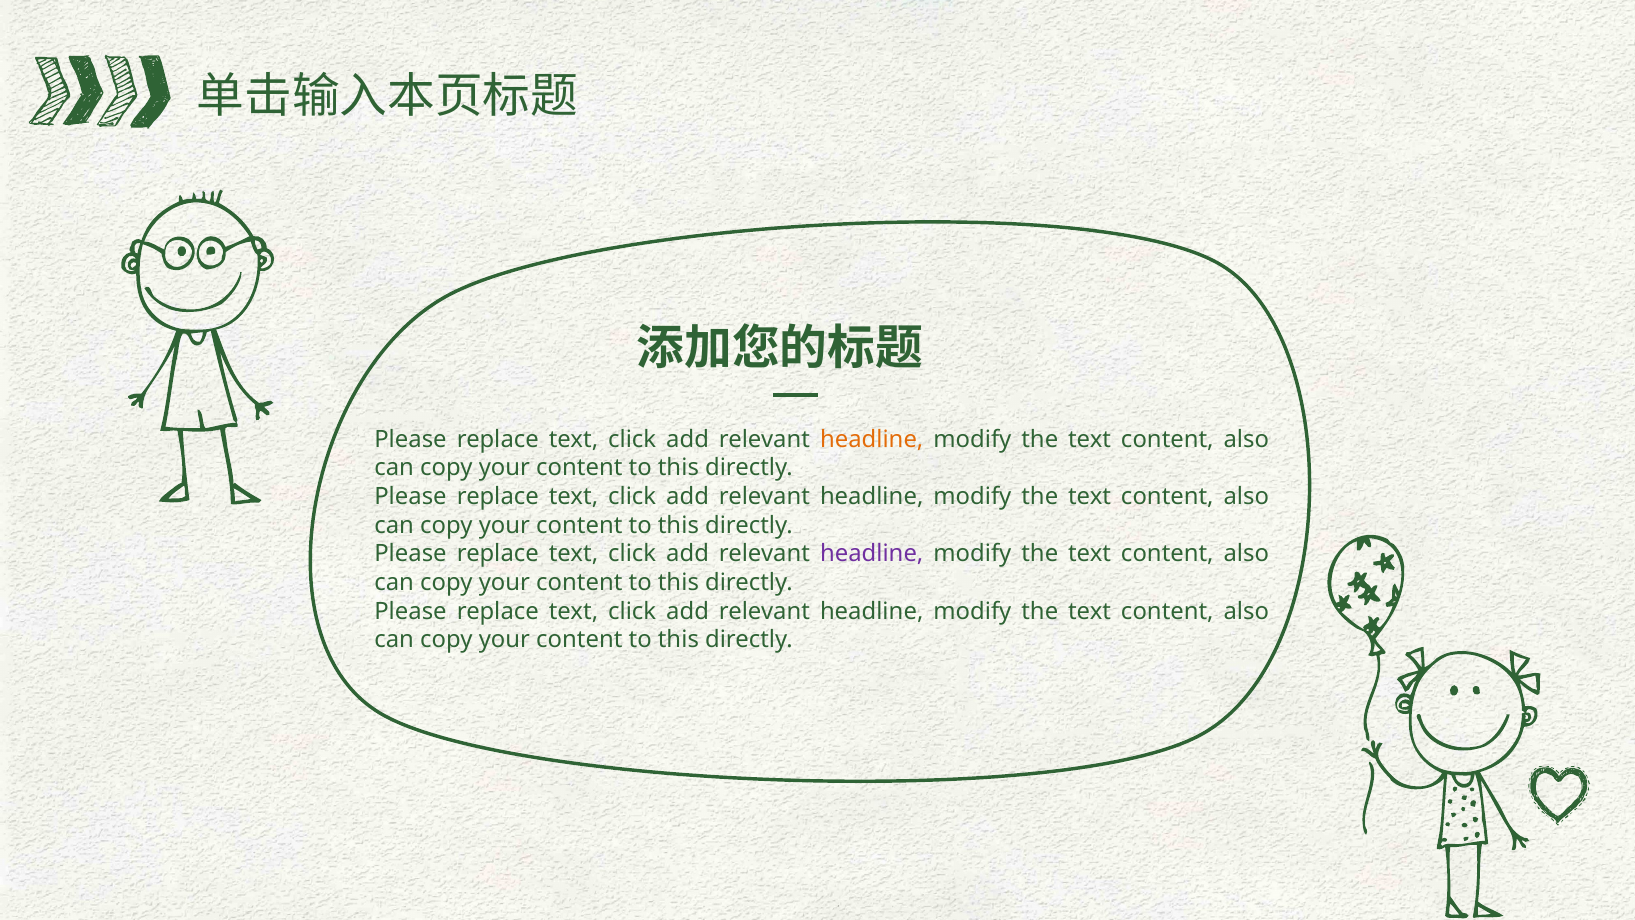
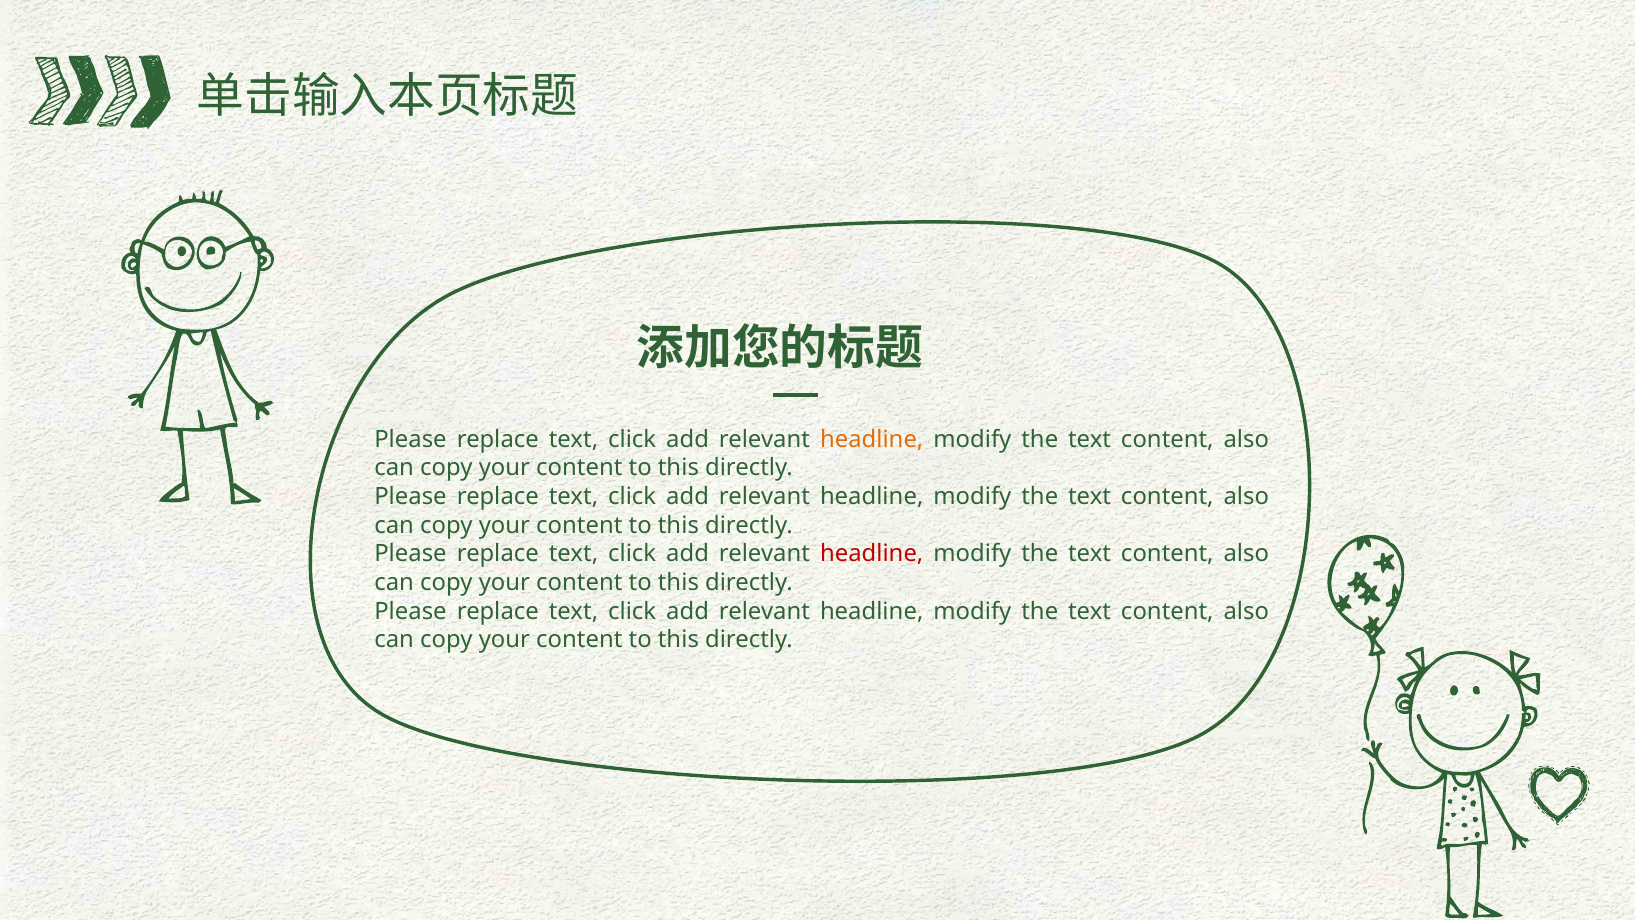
headline colour: purple -> red (872, 554)
